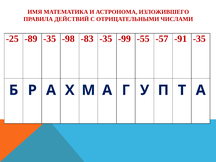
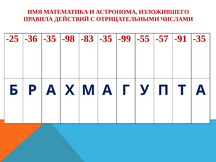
-89: -89 -> -36 (31, 39)
